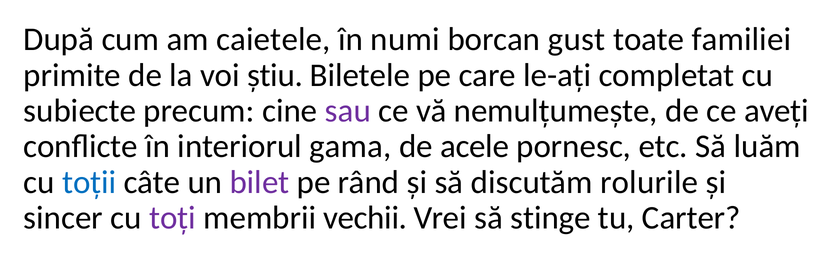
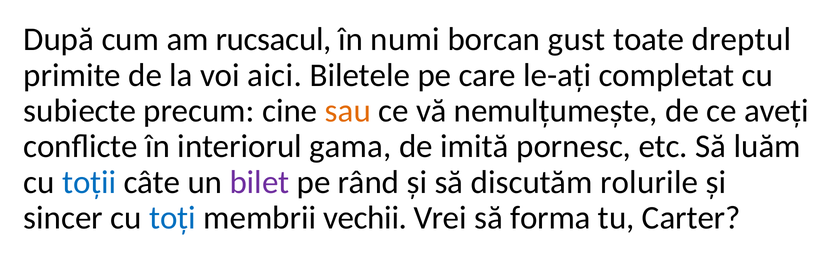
caietele: caietele -> rucsacul (274, 39)
familiei: familiei -> dreptul (741, 39)
știu: știu -> aici (275, 75)
sau colour: purple -> orange (348, 111)
acele: acele -> imită (475, 147)
toți colour: purple -> blue (173, 218)
stinge: stinge -> forma (551, 218)
